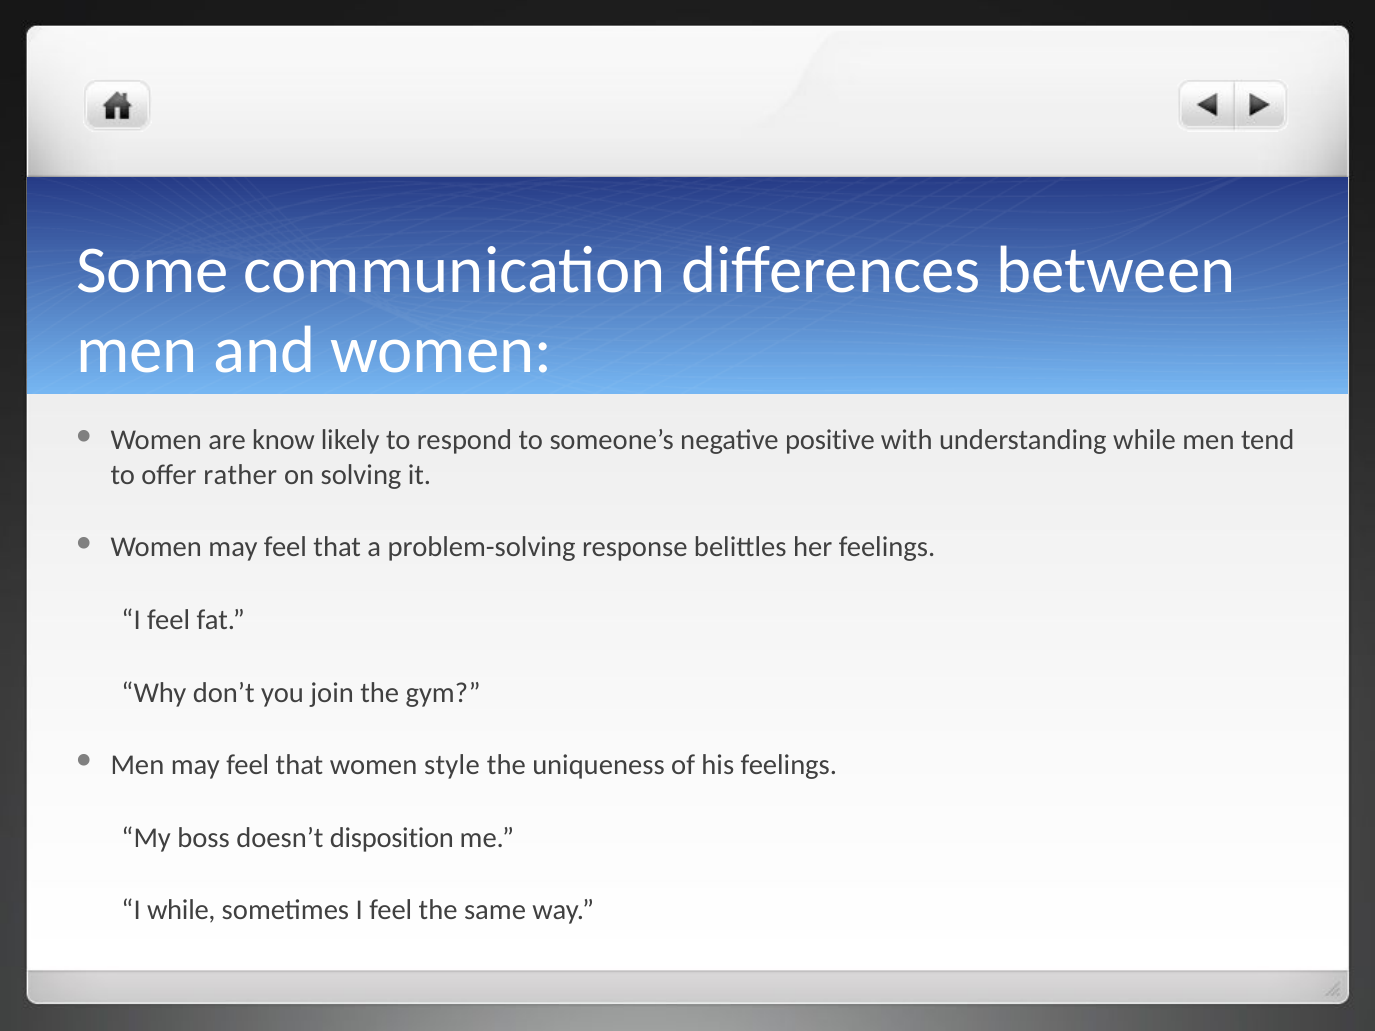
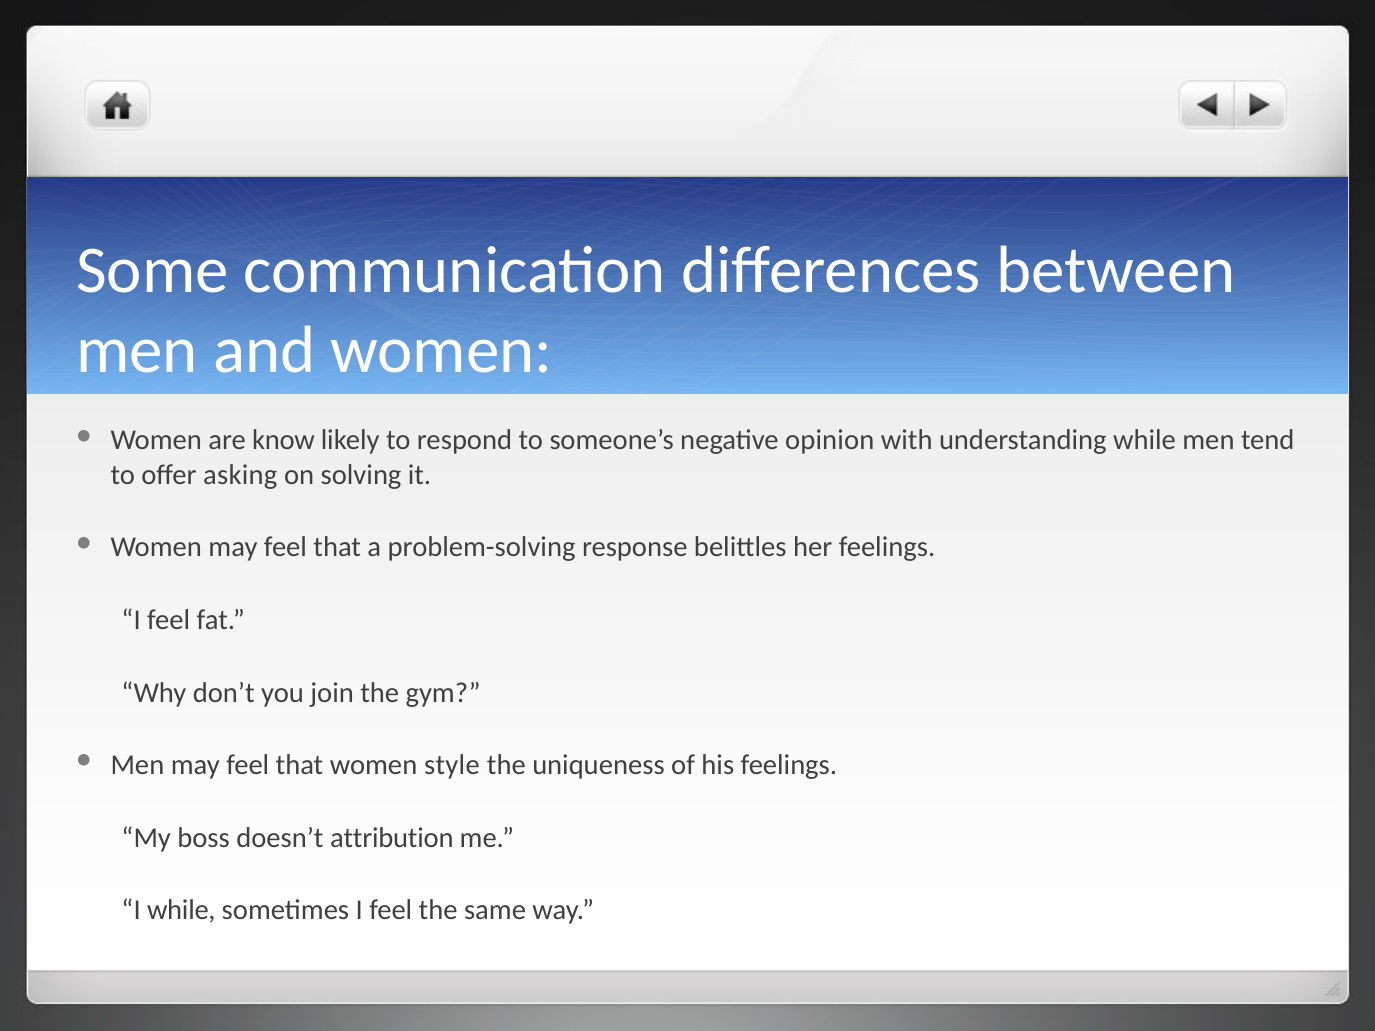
positive: positive -> opinion (830, 441)
rather: rather -> asking (240, 475)
disposition: disposition -> attribution (392, 838)
